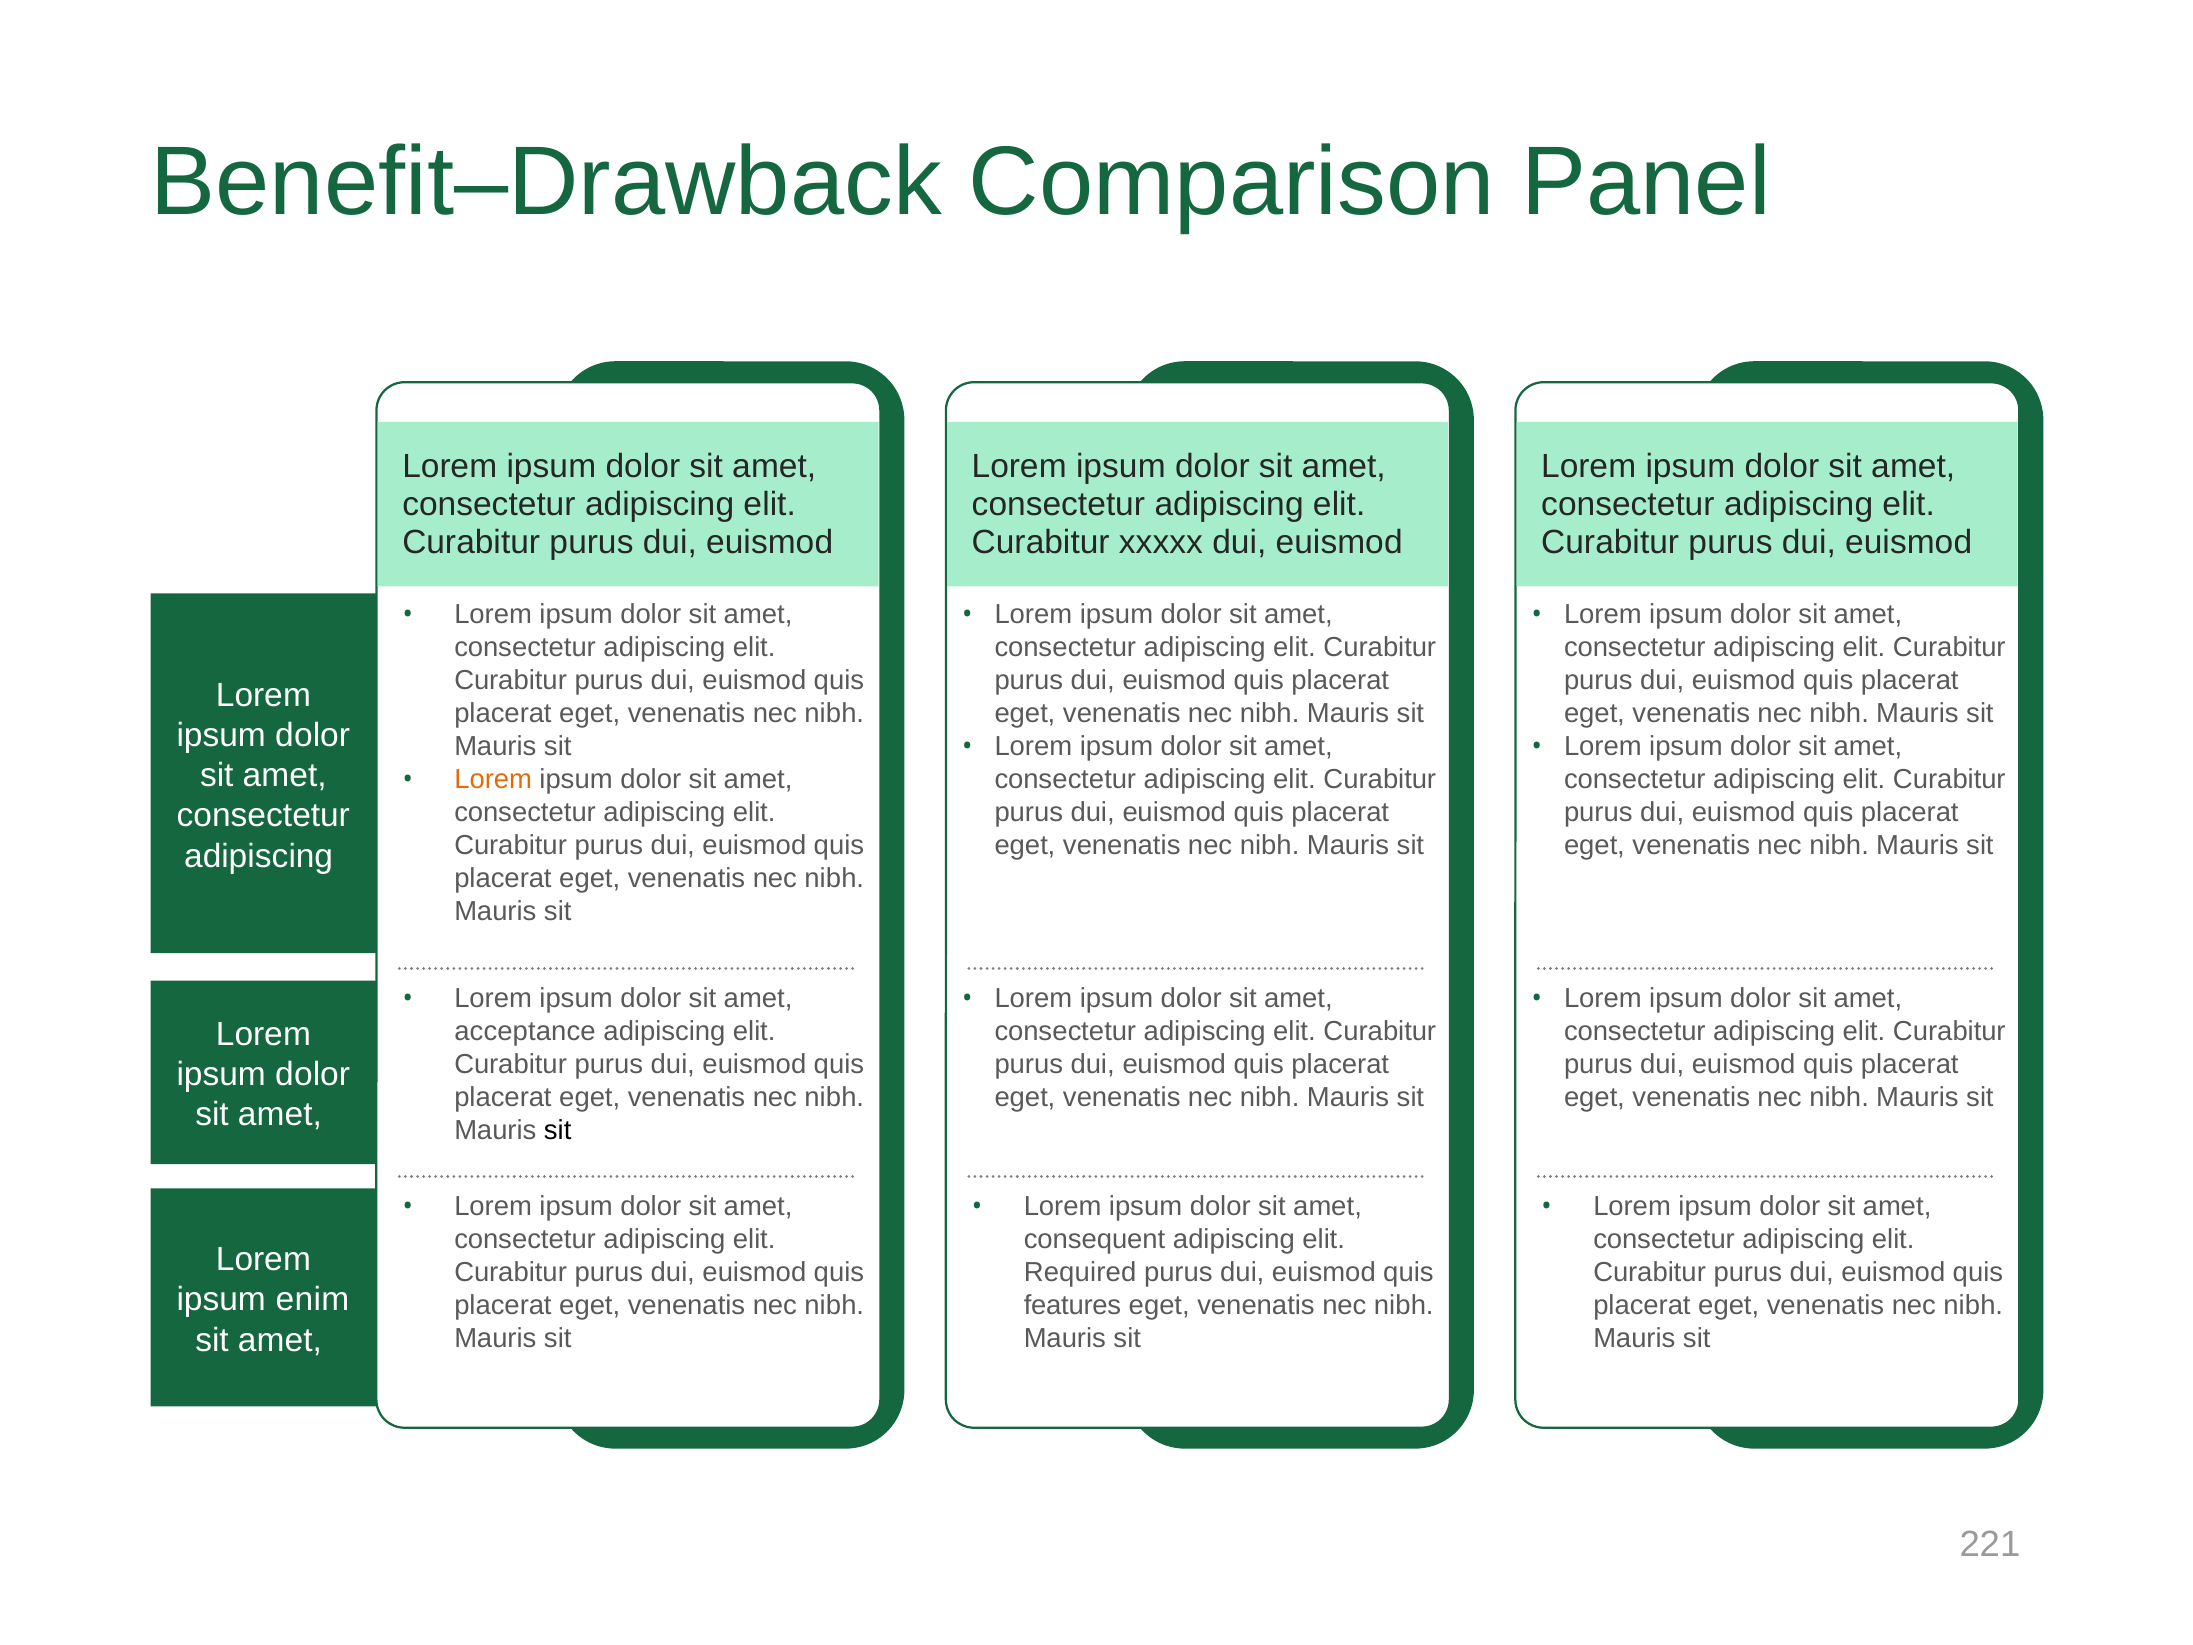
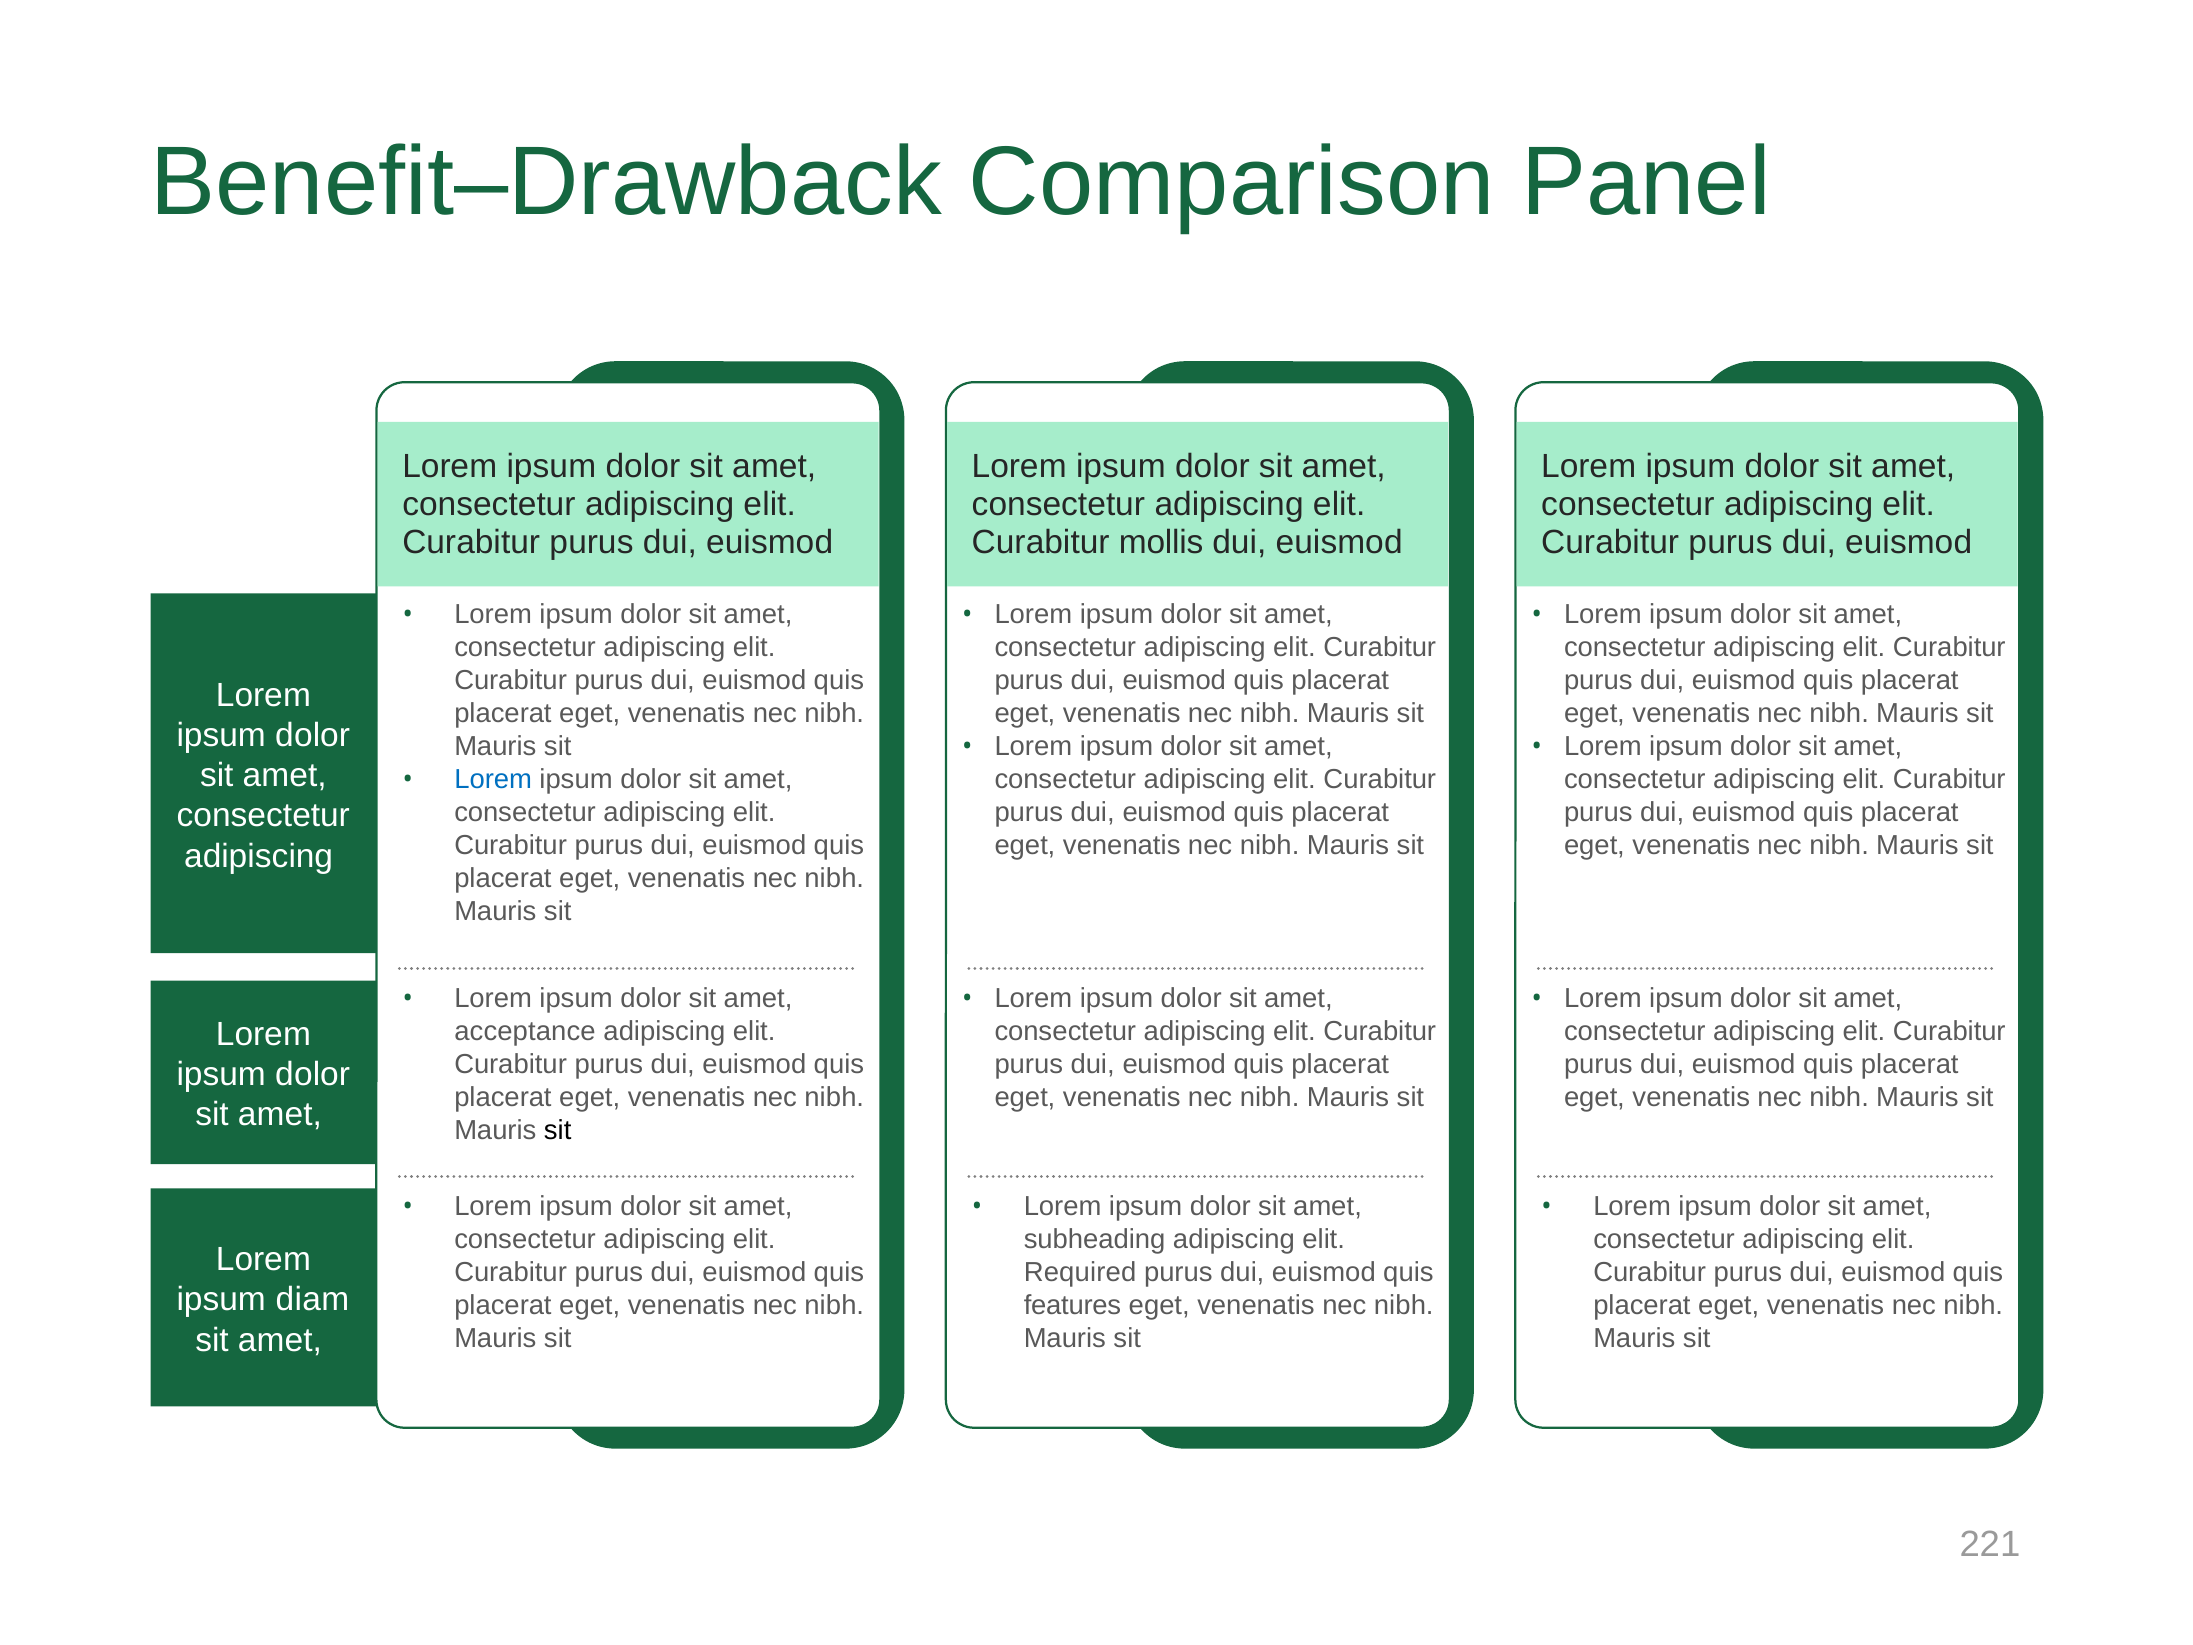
xxxxx: xxxxx -> mollis (1161, 543)
Lorem colour: orange -> blue (493, 780)
consequent: consequent -> subheading (1095, 1240)
enim: enim -> diam (312, 1300)
